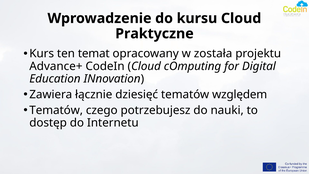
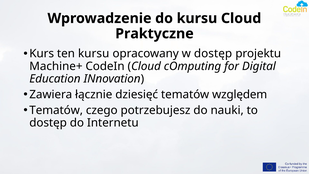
ten temat: temat -> kursu (94, 54)
w została: została -> dostęp (213, 54)
Advance+: Advance+ -> Machine+ (56, 66)
